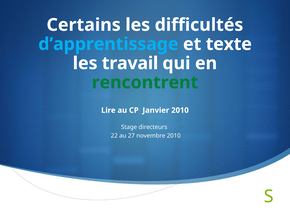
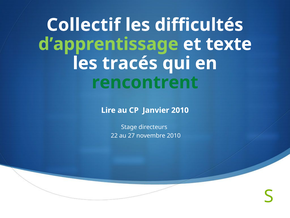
Certains: Certains -> Collectif (84, 25)
d’apprentissage colour: light blue -> light green (108, 44)
travail: travail -> tracés (130, 63)
